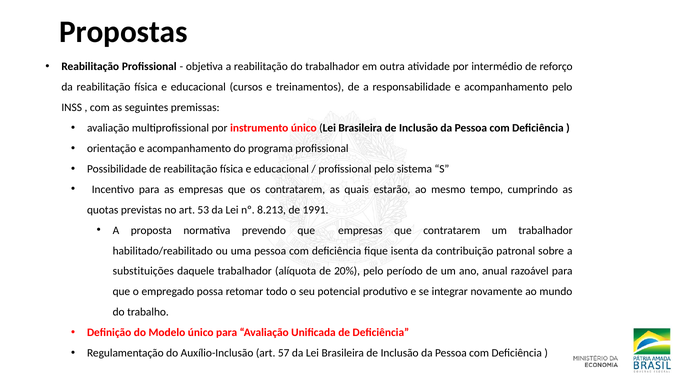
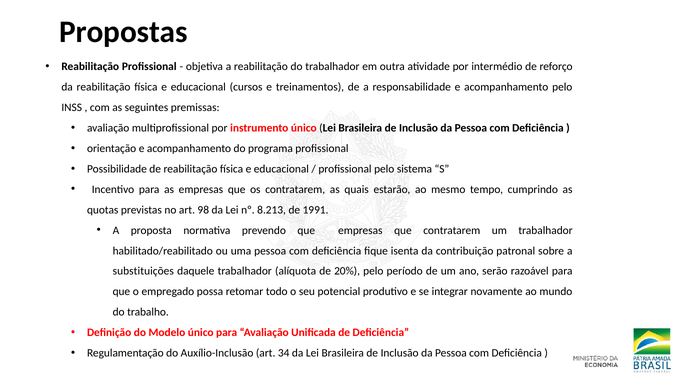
53: 53 -> 98 (203, 210)
anual: anual -> serão (495, 271)
57: 57 -> 34 (284, 353)
